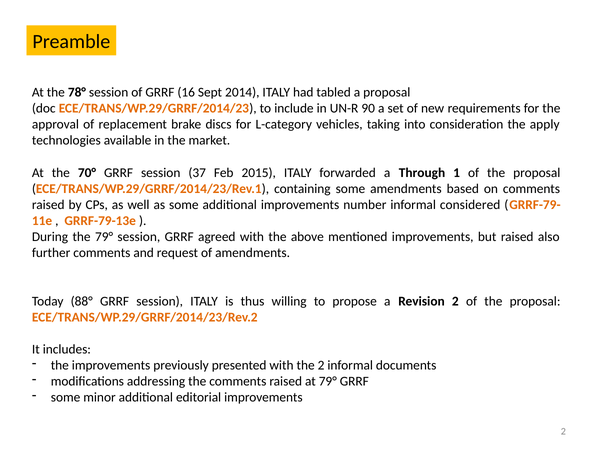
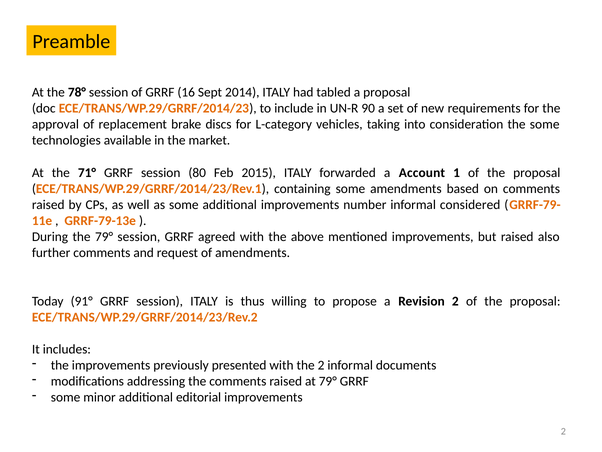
the apply: apply -> some (545, 124)
70°: 70° -> 71° (87, 172)
37: 37 -> 80 (197, 172)
Through: Through -> Account (422, 172)
88°: 88° -> 91° (82, 301)
